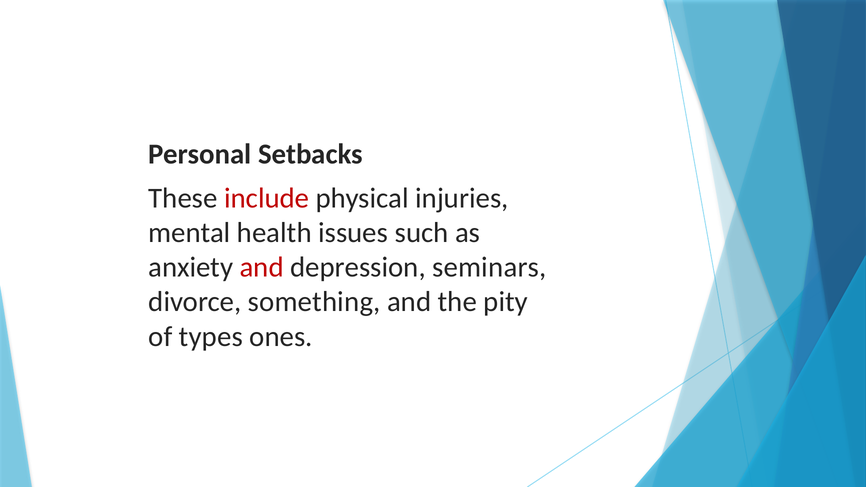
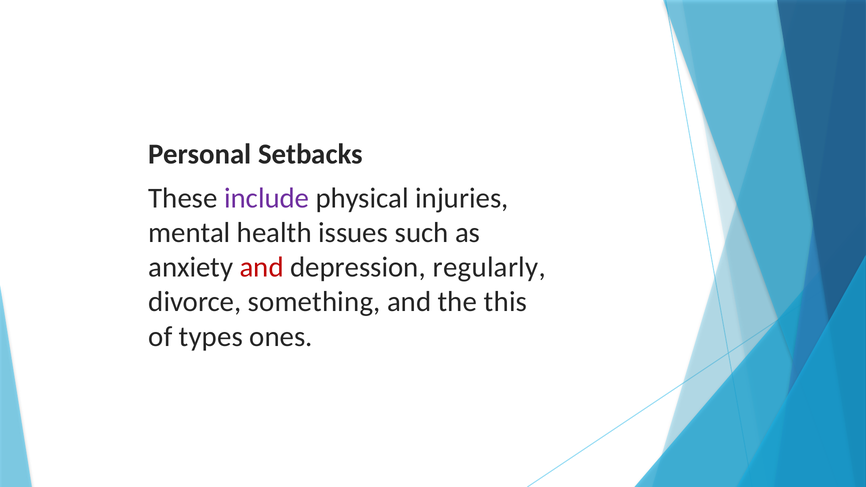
include colour: red -> purple (267, 198)
seminars: seminars -> regularly (489, 267)
pity: pity -> this (505, 302)
